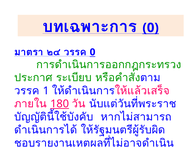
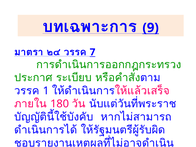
0: 0 -> 9 (151, 28)
0: 0 -> 7 (93, 52)
180 underline: present -> none (60, 104)
